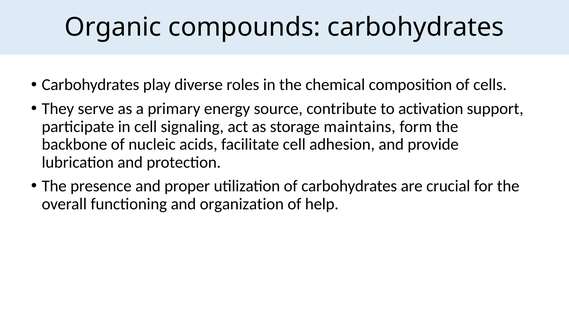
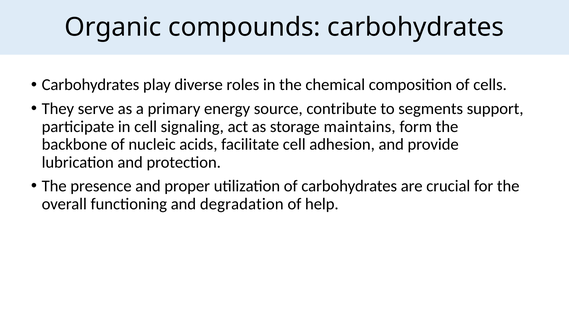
activation: activation -> segments (431, 109)
organization: organization -> degradation (242, 204)
